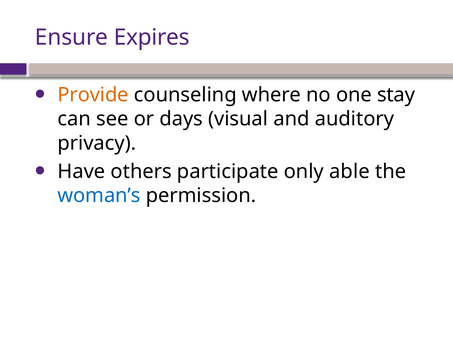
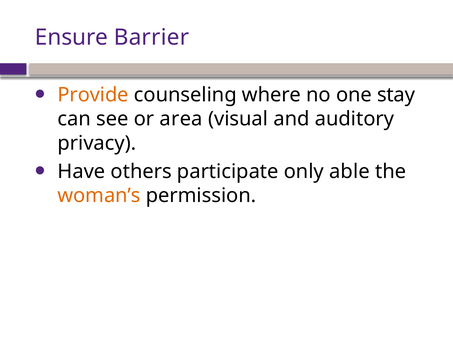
Expires: Expires -> Barrier (151, 37)
days: days -> area (181, 119)
woman’s colour: blue -> orange (99, 196)
